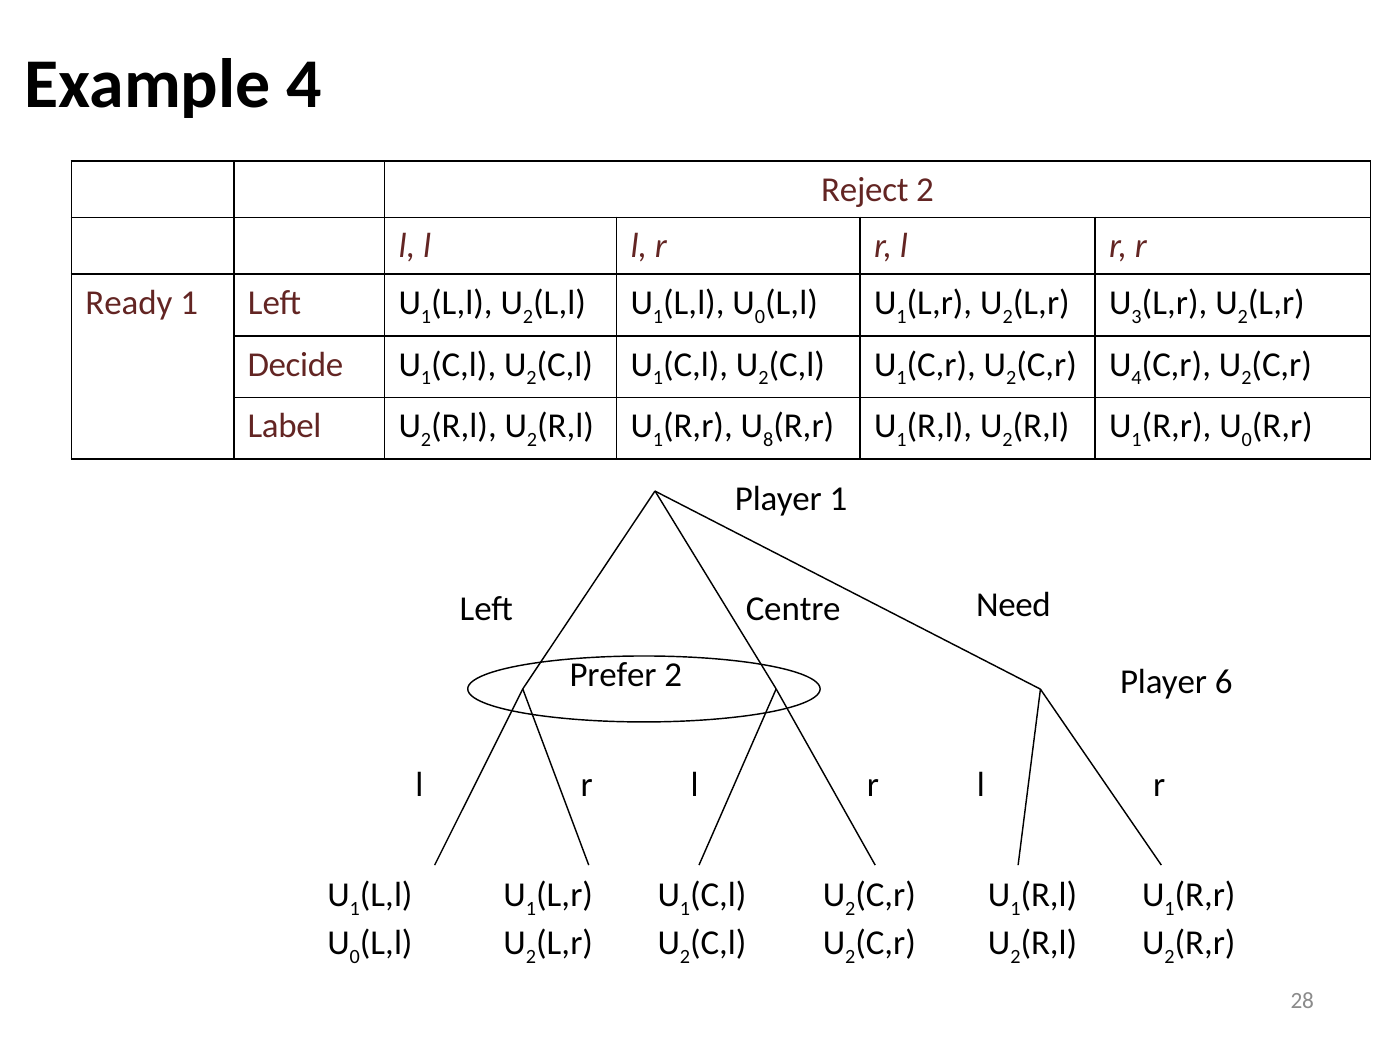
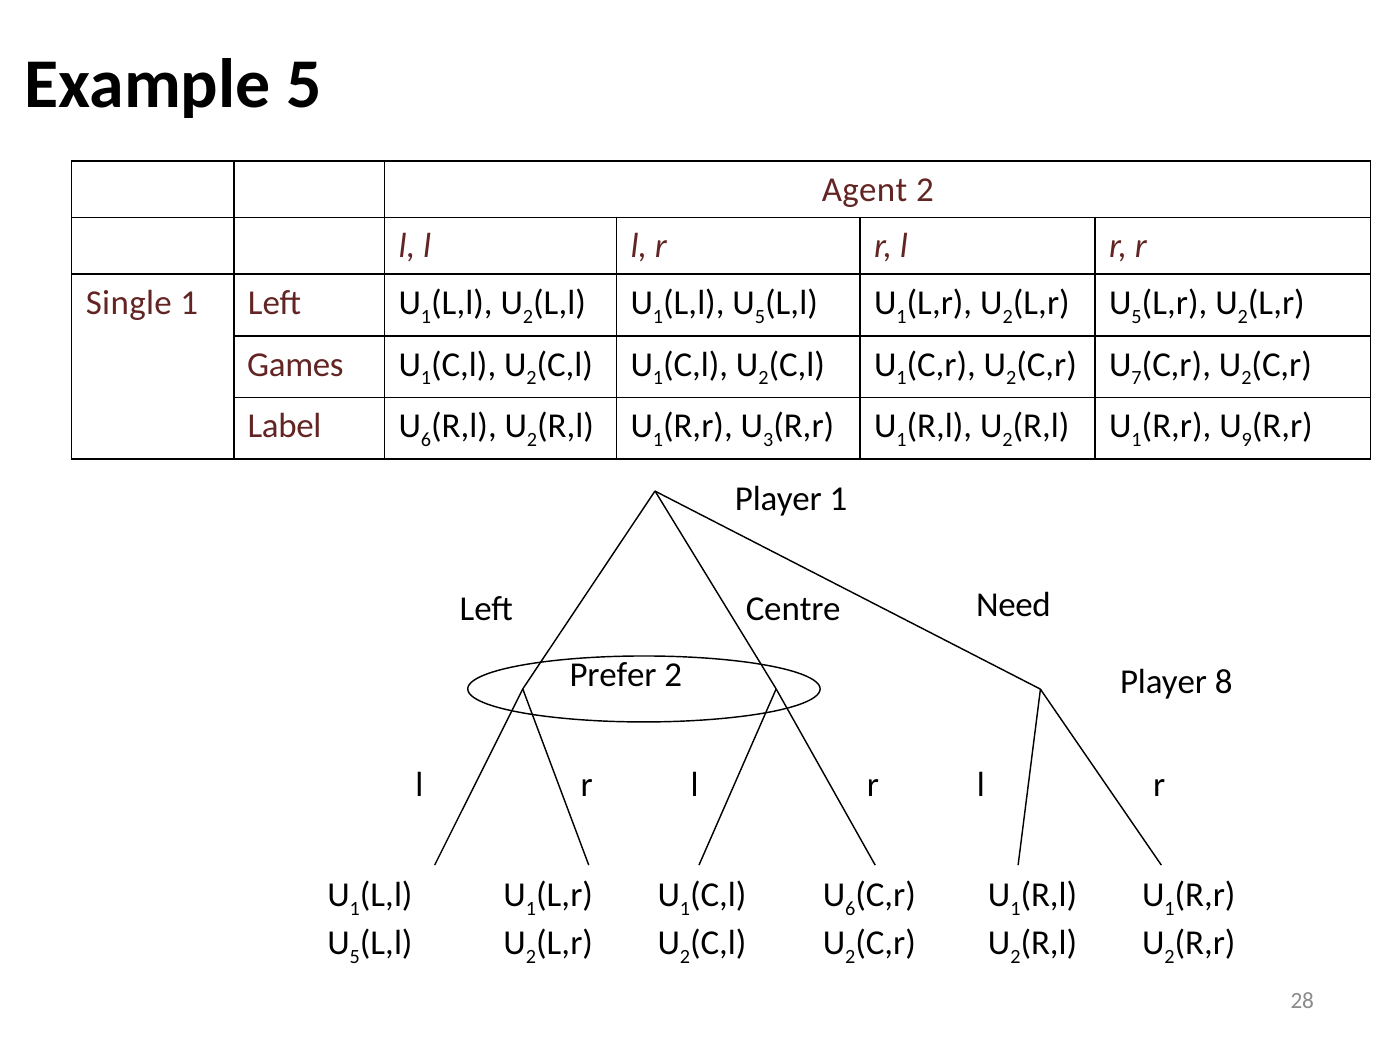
Example 4: 4 -> 5 (304, 84)
Reject: Reject -> Agent (865, 190)
Ready: Ready -> Single (129, 303)
0: 0 -> 5 (760, 317)
3: 3 -> 5 (1137, 317)
Decide: Decide -> Games (295, 365)
4: 4 -> 7 (1137, 378)
2: 2 -> 6 (426, 440)
8: 8 -> 3 (768, 440)
0: 0 -> 9 (1247, 440)
6: 6 -> 8 (1224, 683)
2: 2 -> 6 (850, 909)
0: 0 -> 5 (355, 957)
